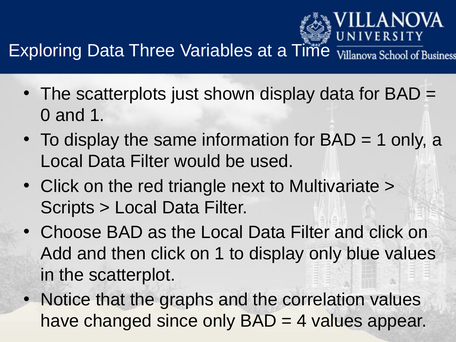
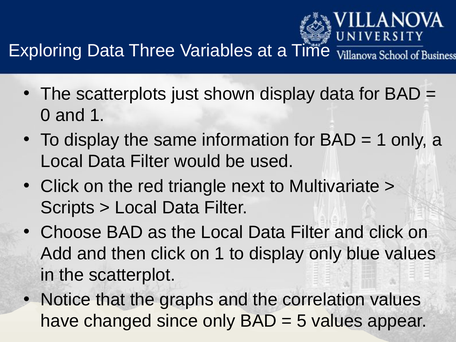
4: 4 -> 5 (302, 321)
